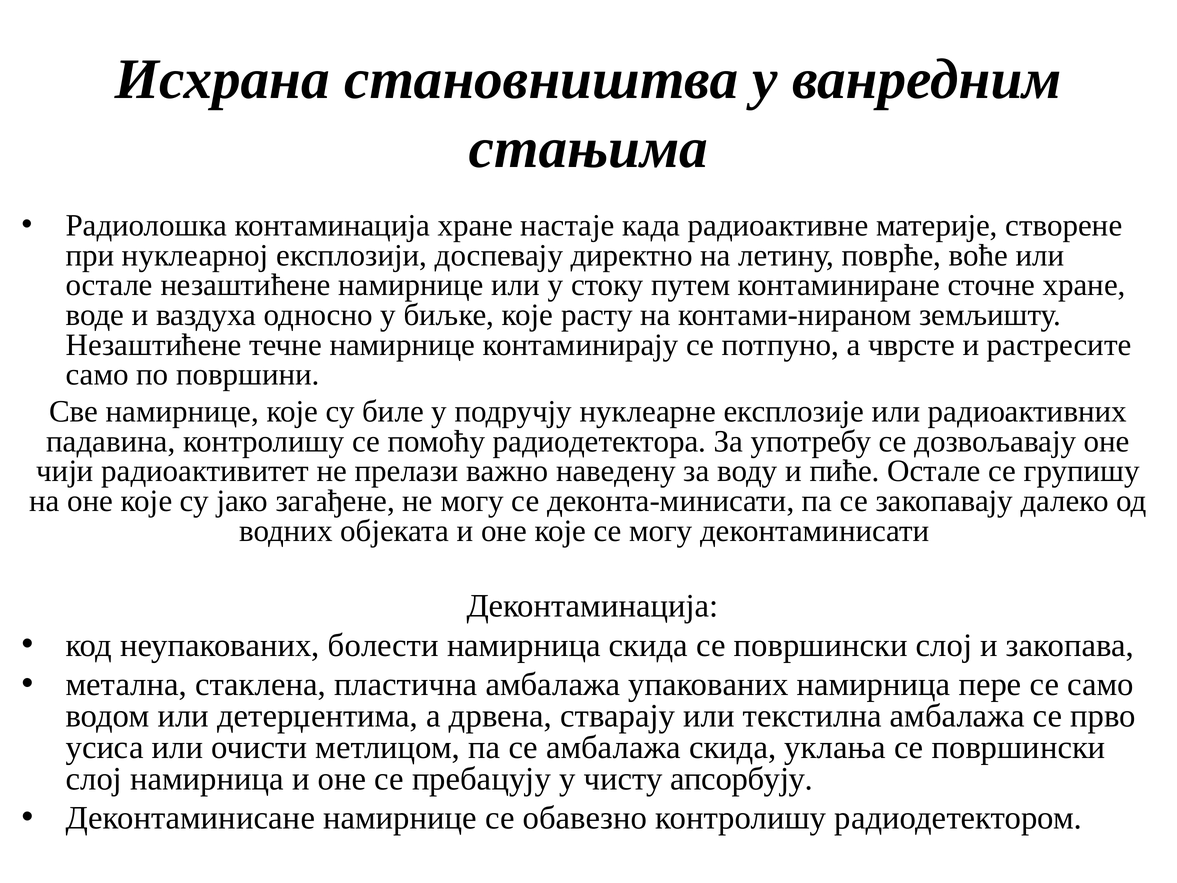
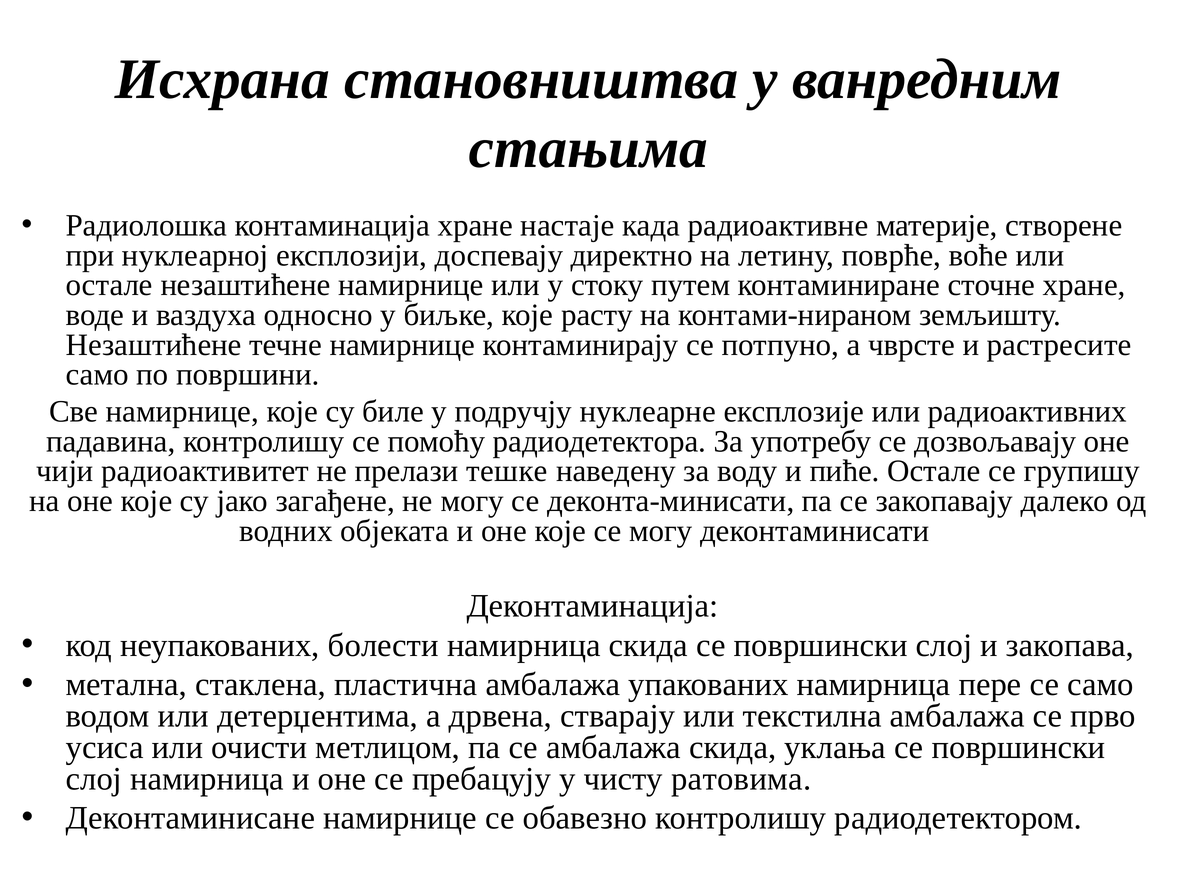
важно: важно -> тешке (507, 471)
апсорбују: апсорбују -> ратовима (741, 779)
